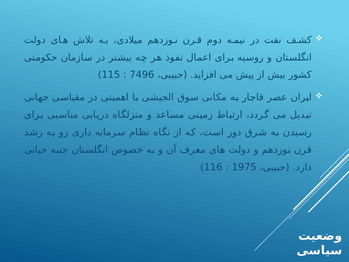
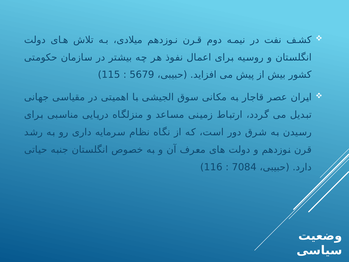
7496: 7496 -> 5679 (142, 75)
1975: 1975 -> 7084 (244, 167)
